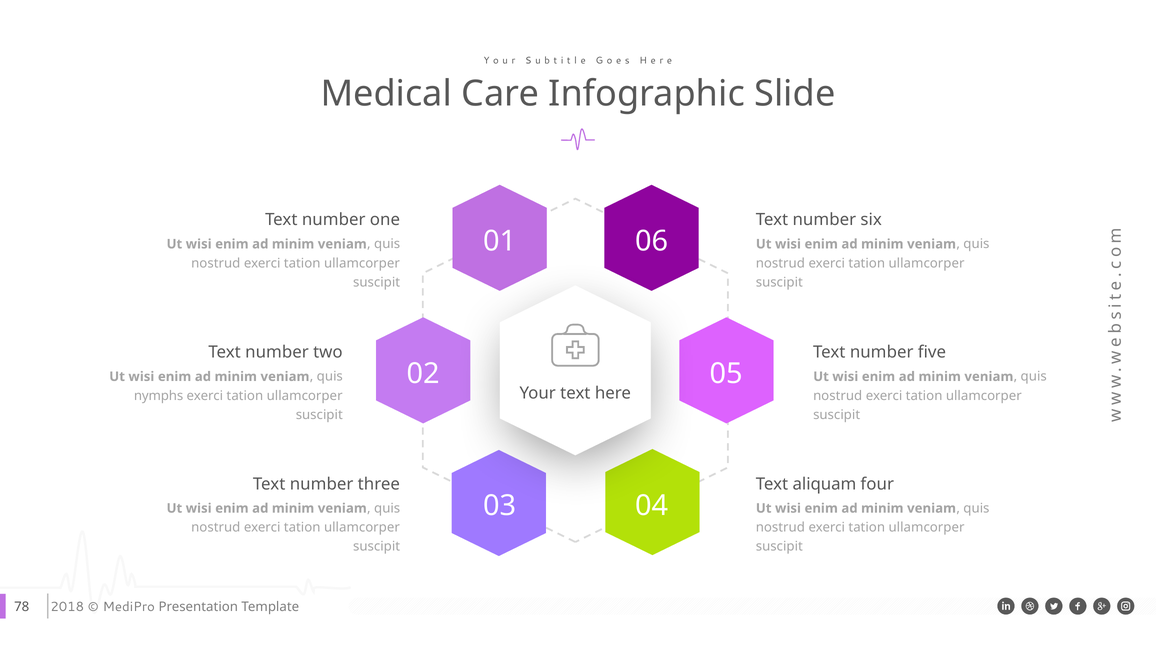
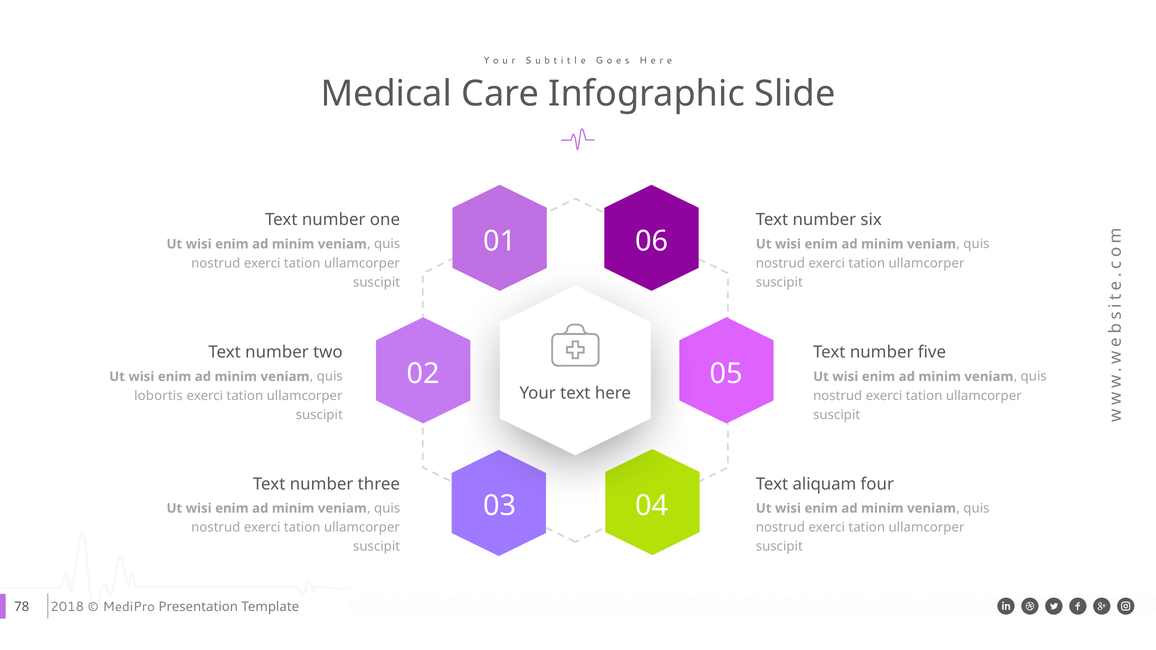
nymphs: nymphs -> lobortis (158, 396)
